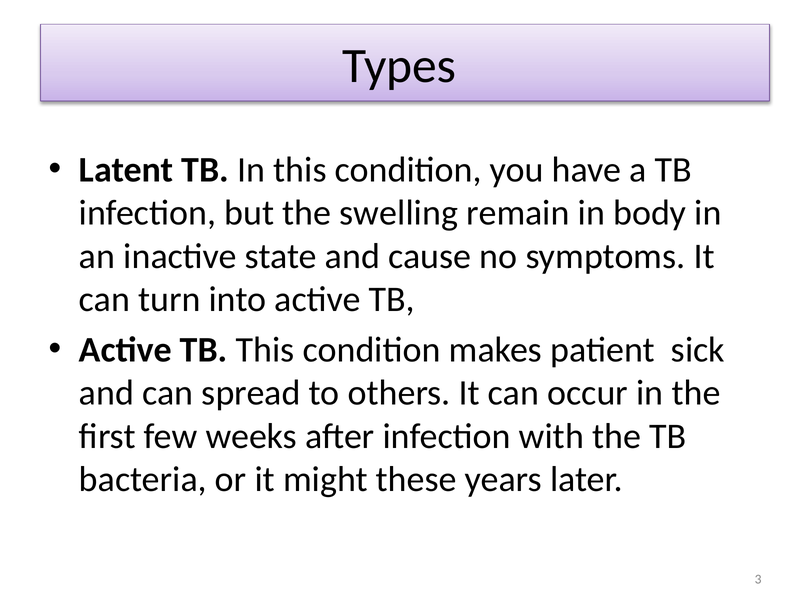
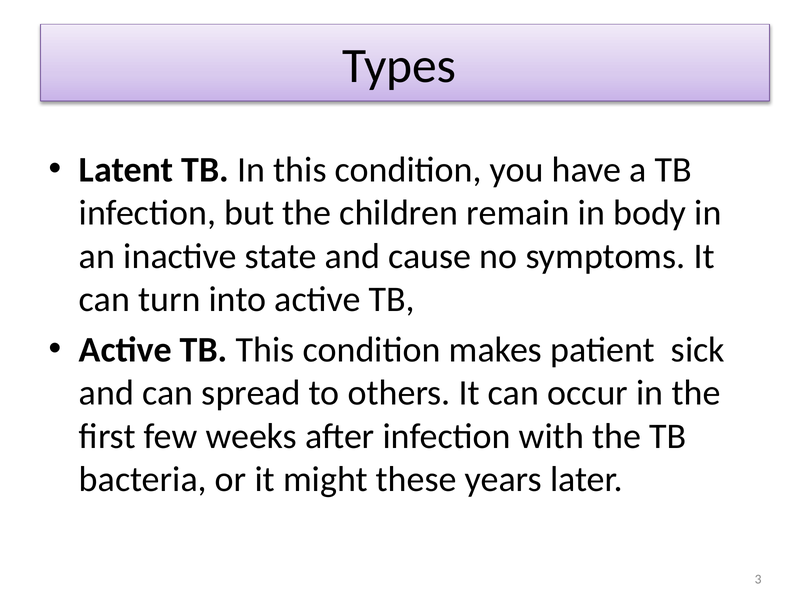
swelling: swelling -> children (399, 213)
